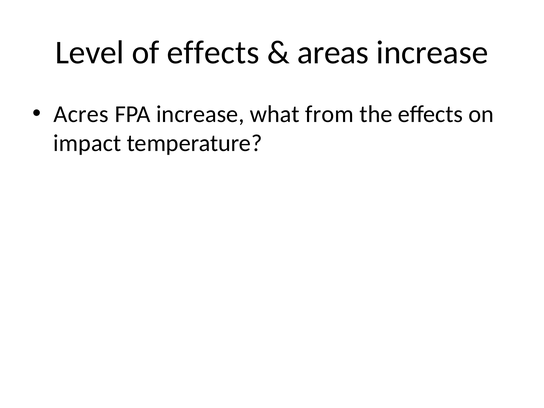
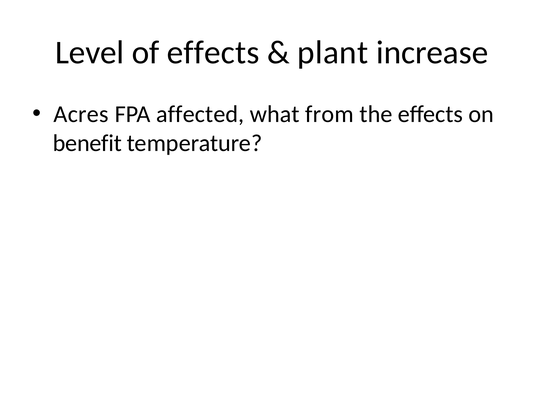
areas: areas -> plant (333, 53)
FPA increase: increase -> affected (200, 114)
impact: impact -> benefit (87, 143)
